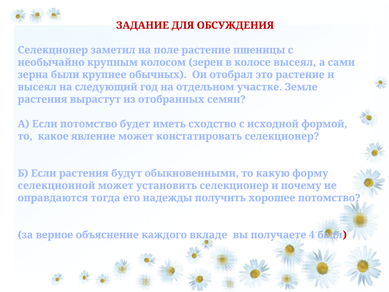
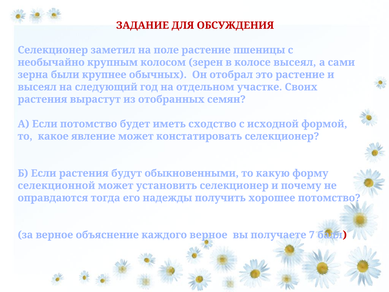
Земле: Земле -> Своих (301, 87)
каждого вкладе: вкладе -> верное (208, 235)
4: 4 -> 7 (312, 235)
